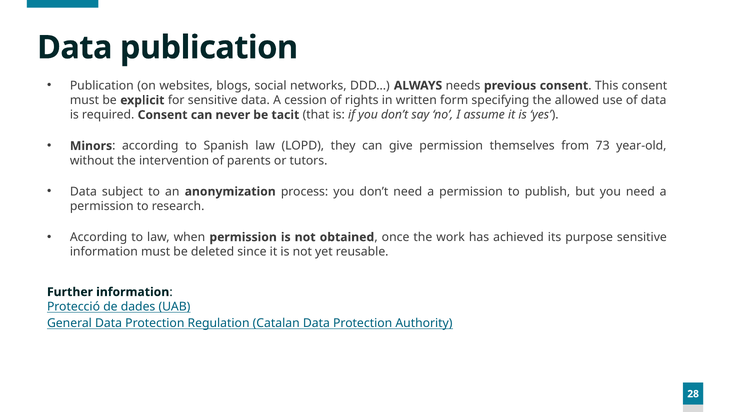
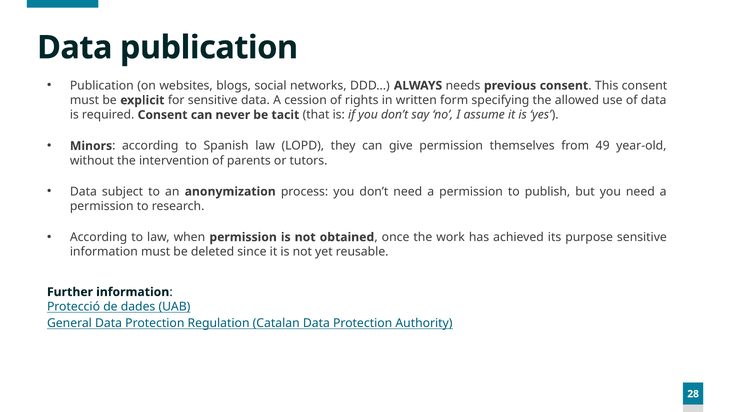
73: 73 -> 49 (603, 146)
